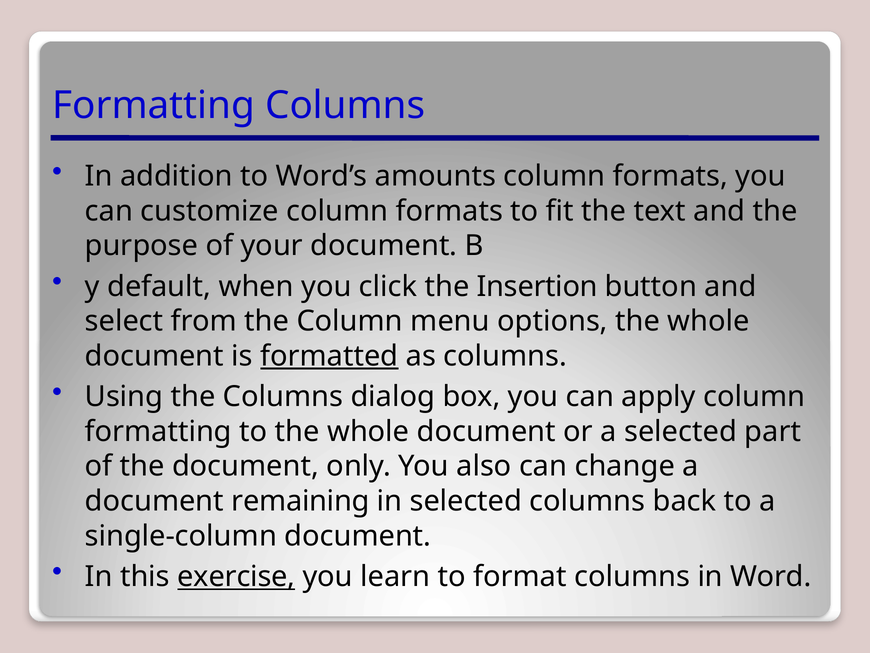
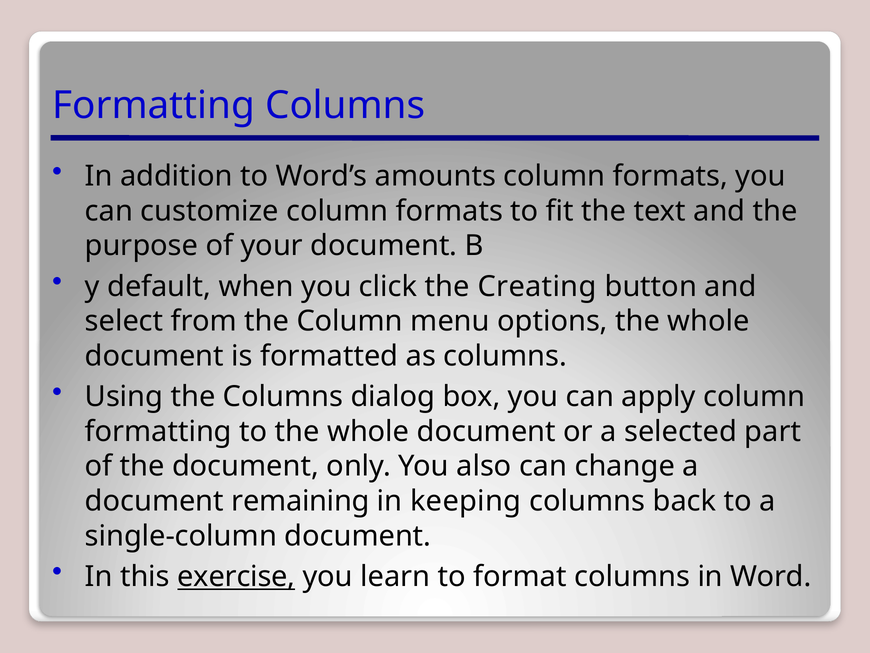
Insertion: Insertion -> Creating (537, 286)
formatted underline: present -> none (329, 356)
in selected: selected -> keeping (466, 501)
